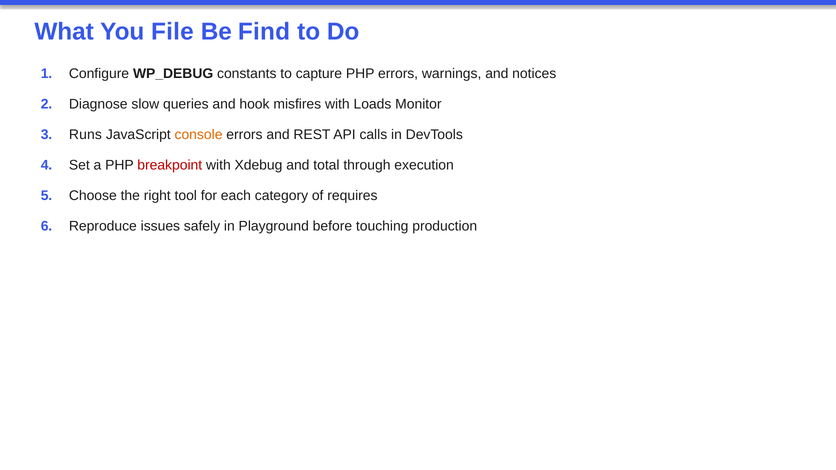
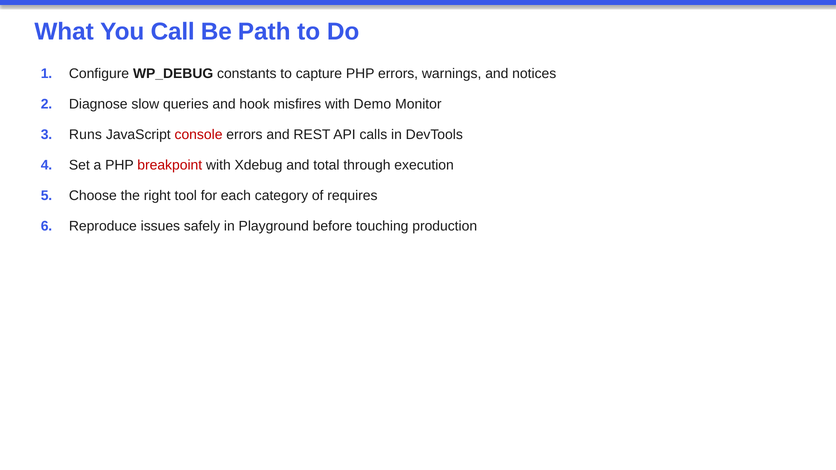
File: File -> Call (173, 32)
Find: Find -> Path (264, 32)
Loads: Loads -> Demo (372, 104)
console colour: orange -> red (199, 135)
